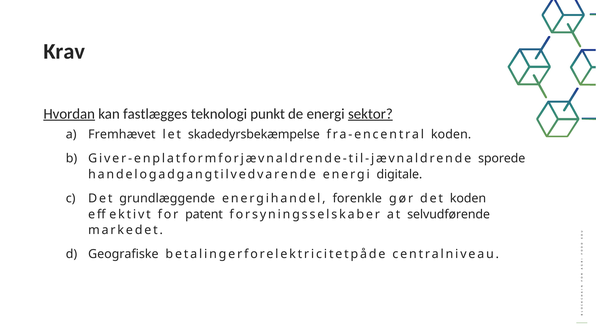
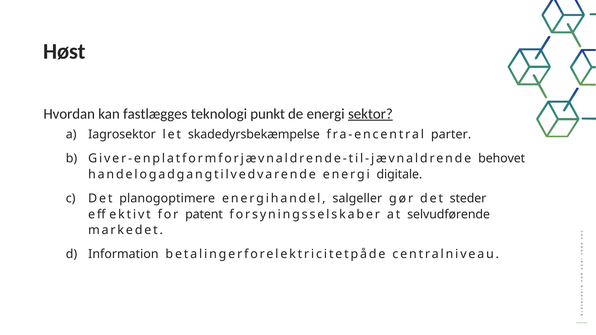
Krav: Krav -> Høst (64, 51)
Hvordan underline: present -> none (69, 114)
Fremhævet: Fremhævet -> Iagrosektor (122, 135)
fra-encentral koden: koden -> parter (451, 135)
sporede: sporede -> behovet (502, 159)
grundlæggende: grundlæggende -> planogoptimere (167, 198)
forenkle: forenkle -> salgeller (357, 198)
det koden: koden -> steder (468, 198)
Geografiske: Geografiske -> Information (123, 254)
